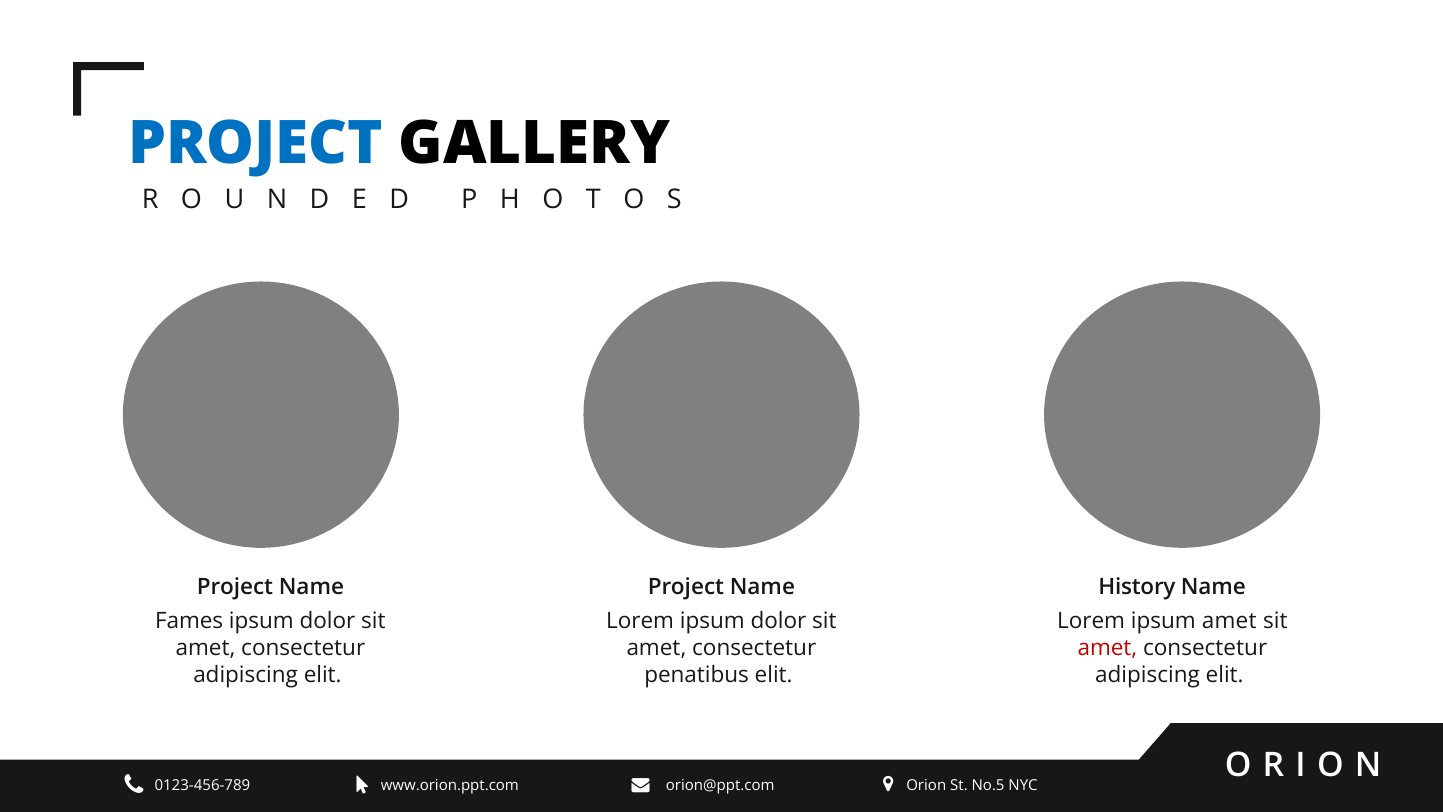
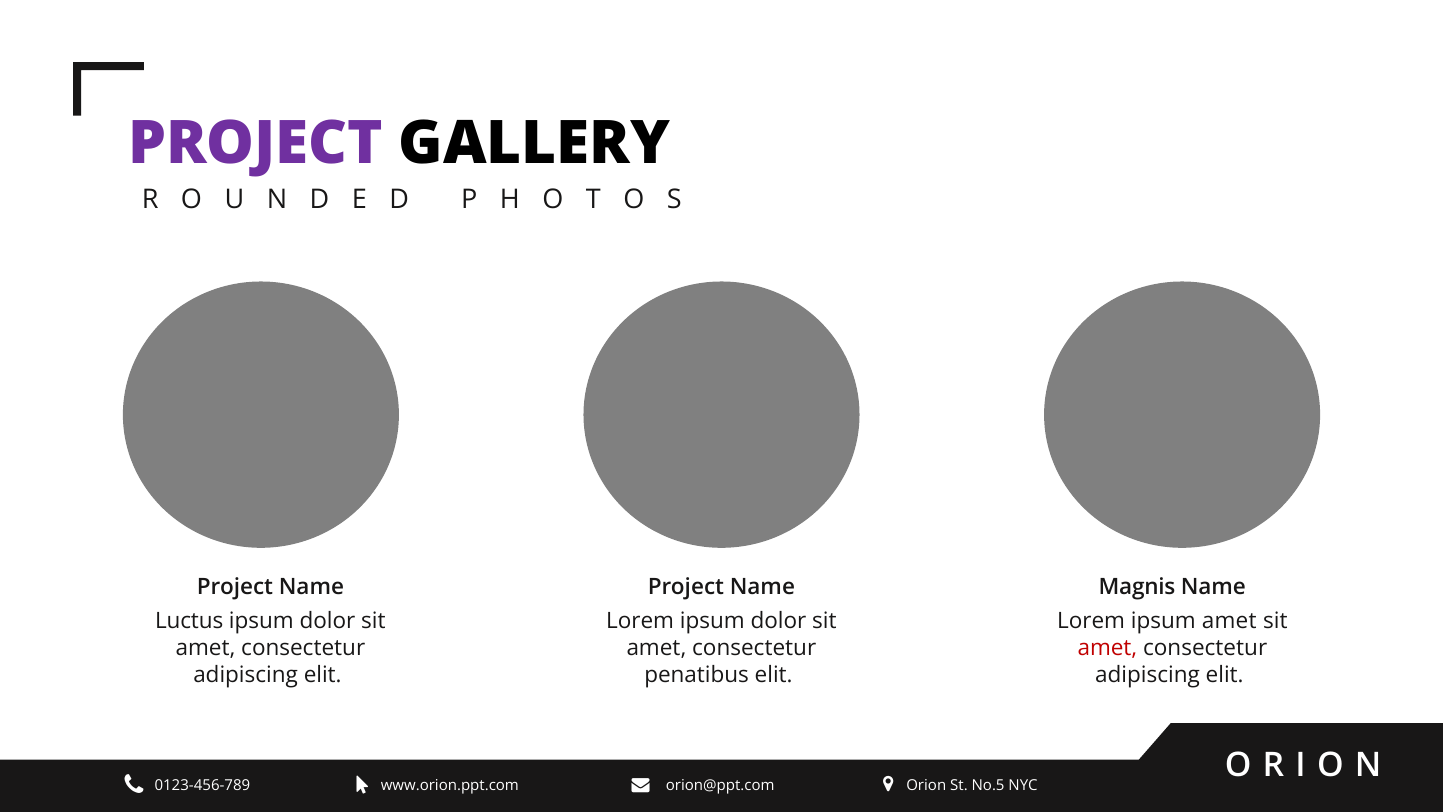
PROJECT colour: blue -> purple (256, 143)
History: History -> Magnis (1137, 587)
Fames: Fames -> Luctus (189, 621)
